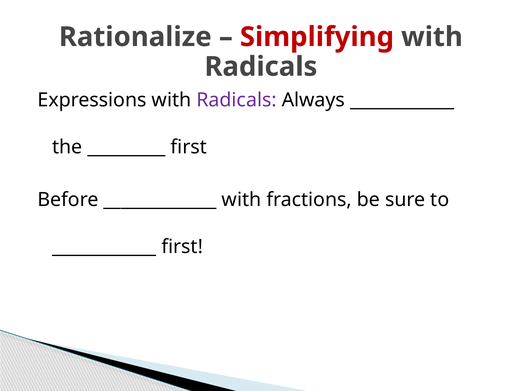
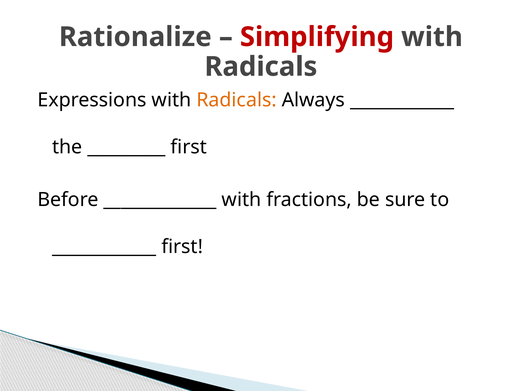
Radicals colour: purple -> orange (237, 100)
